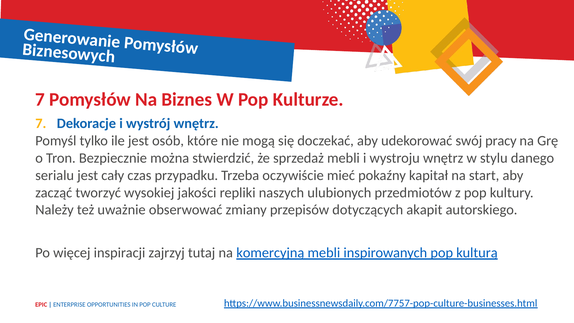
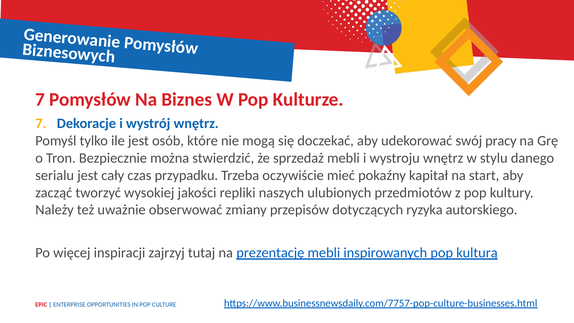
akapit: akapit -> ryzyka (424, 210)
komercyjną: komercyjną -> prezentację (270, 253)
